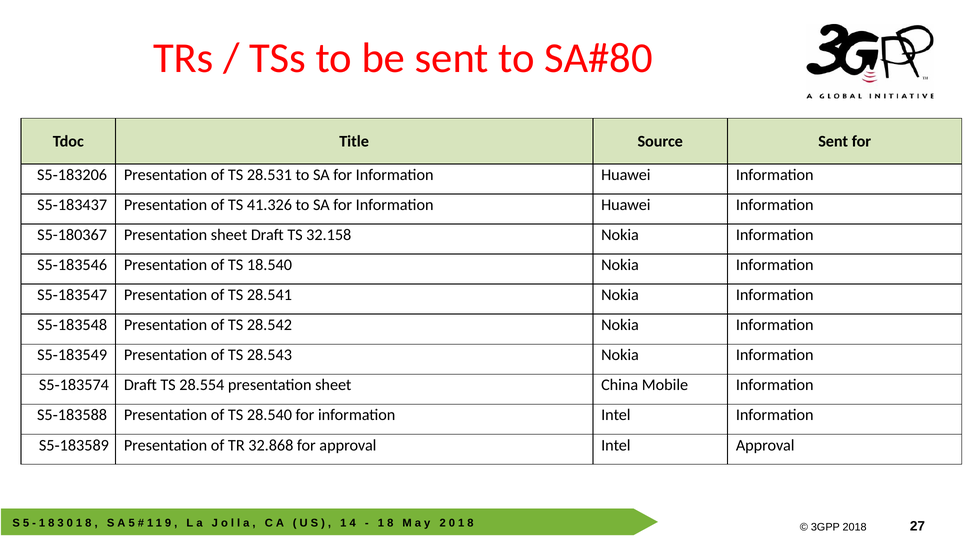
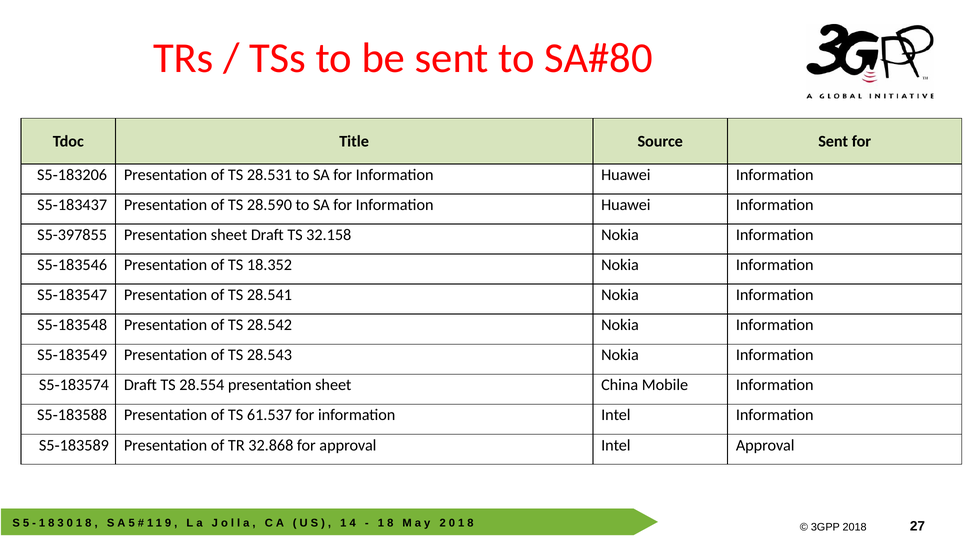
41.326: 41.326 -> 28.590 (269, 205)
S5-180367: S5-180367 -> S5-397855 (72, 235)
18.540: 18.540 -> 18.352 (269, 265)
28.540: 28.540 -> 61.537 (269, 415)
